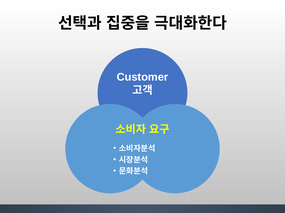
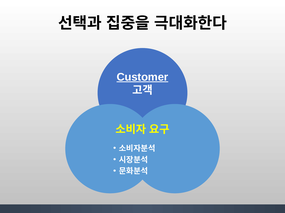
Customer underline: none -> present (142, 77)
